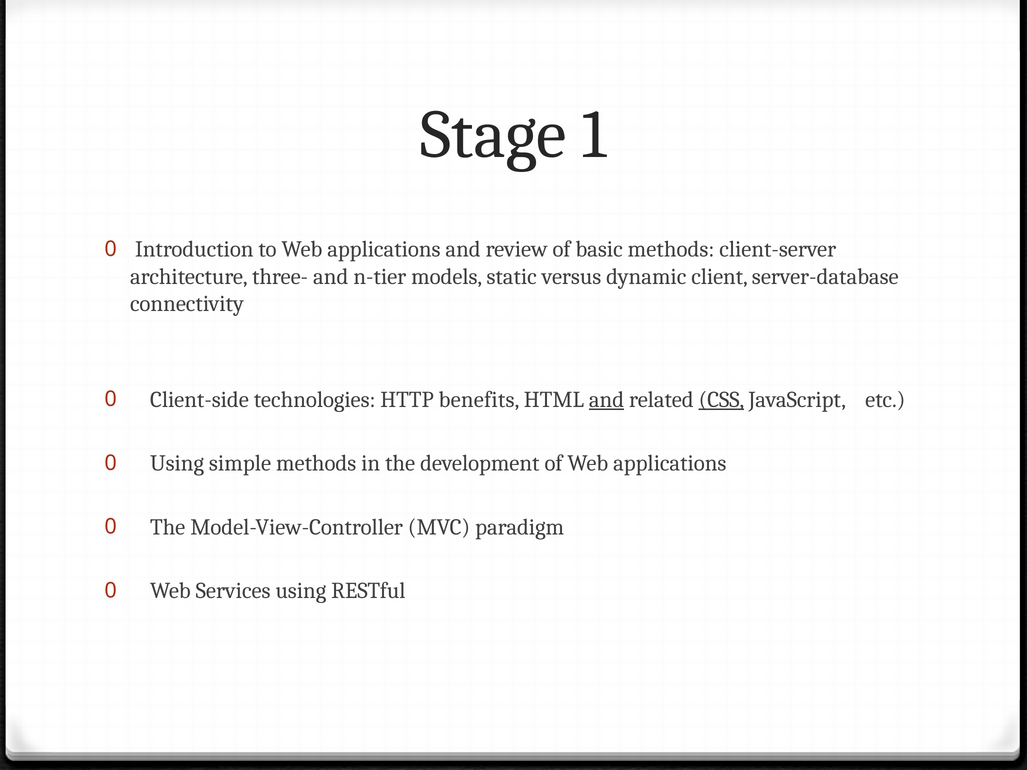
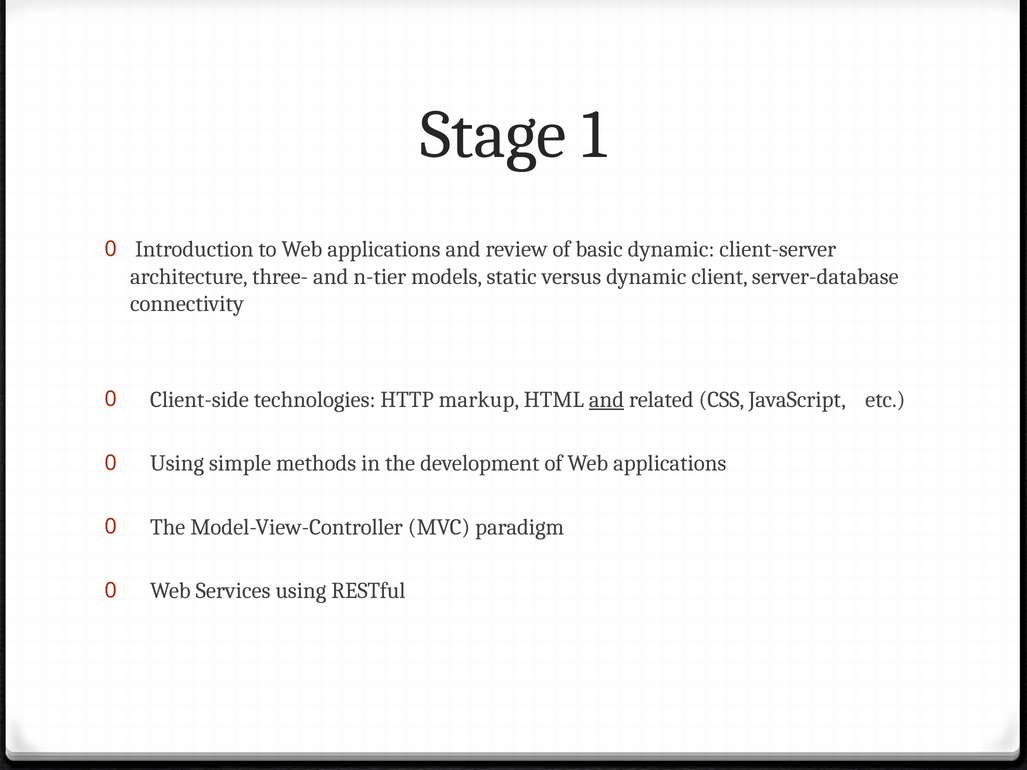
basic methods: methods -> dynamic (671, 249)
benefits: benefits -> markup (479, 400)
CSS underline: present -> none (721, 400)
